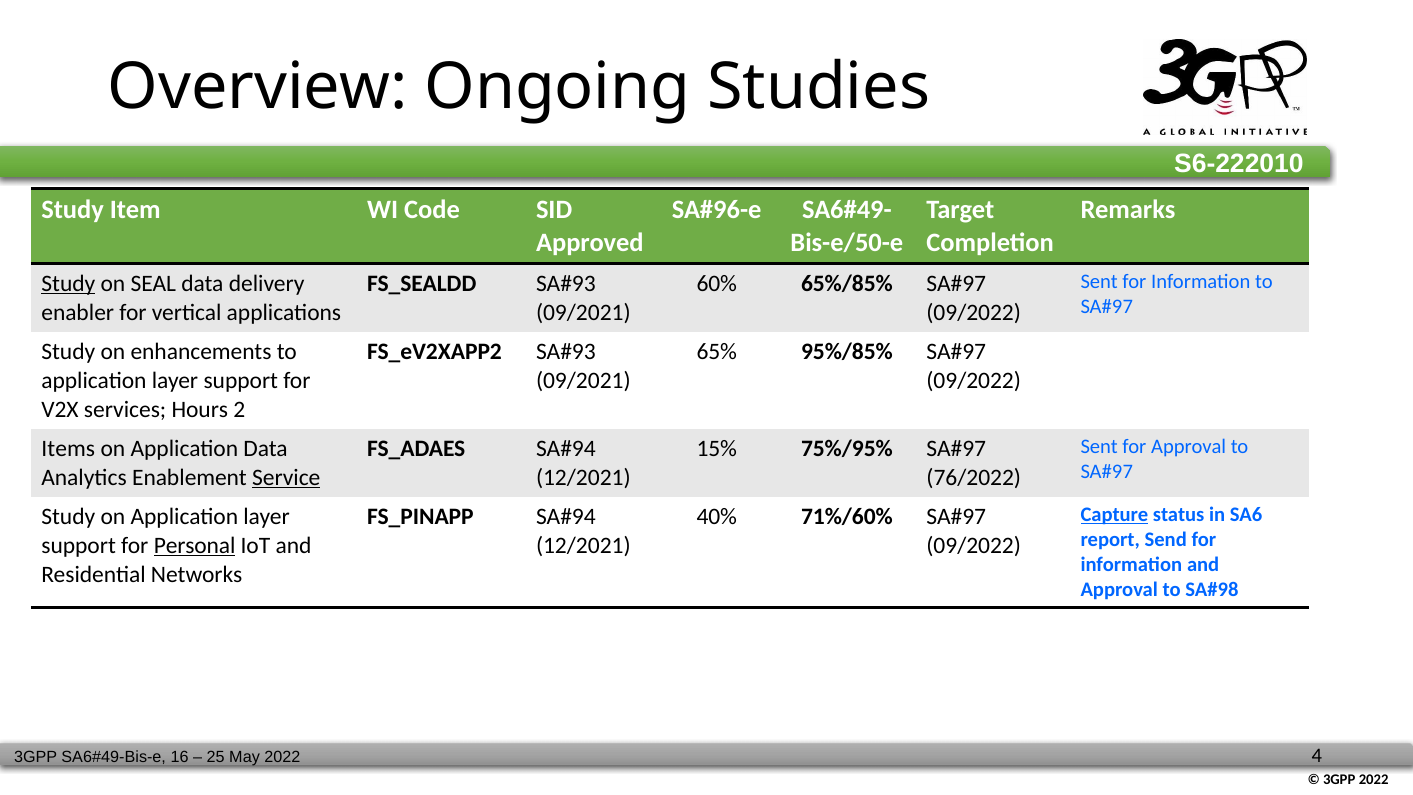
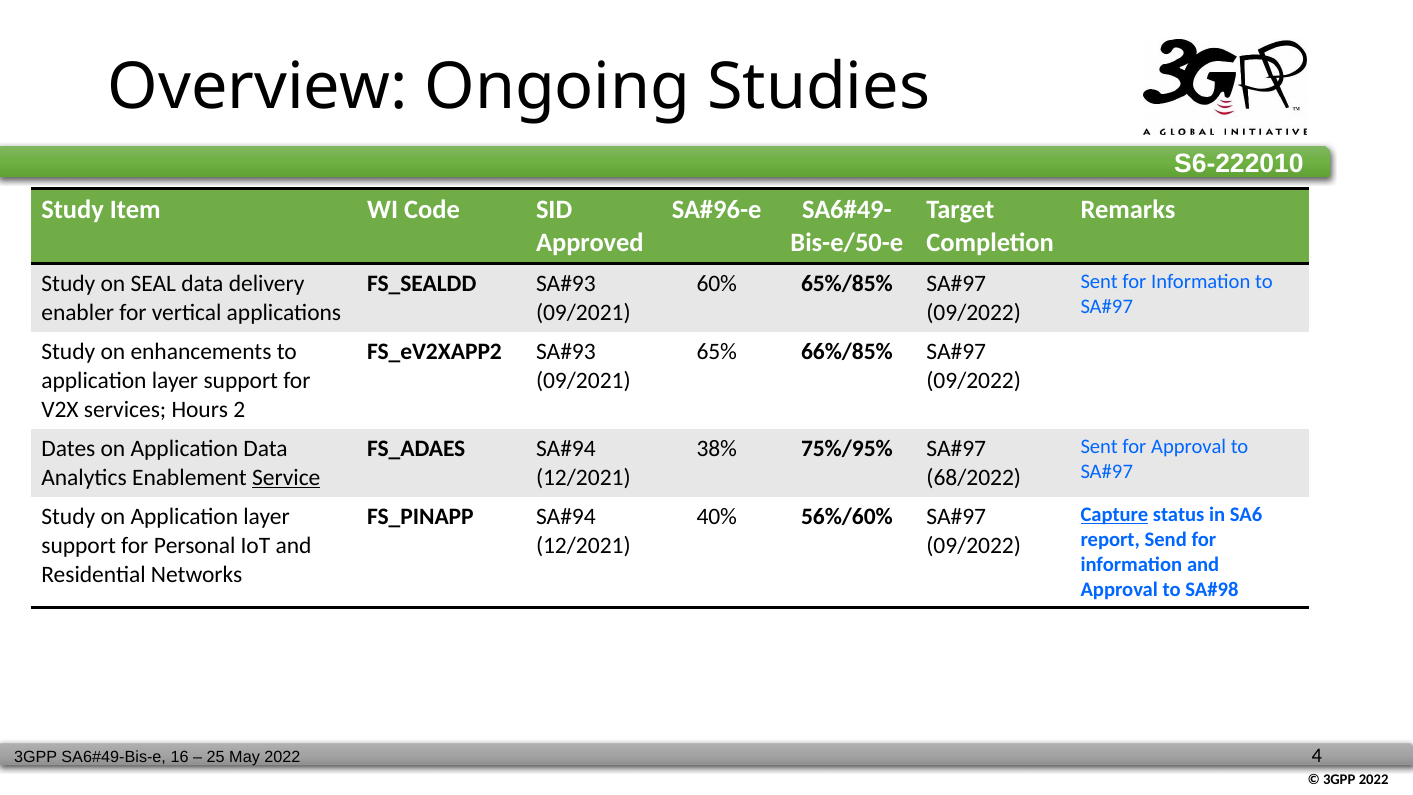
Study underline: present -> none (68, 283)
95%/85%: 95%/85% -> 66%/85% (847, 352)
Items: Items -> Dates (68, 449)
15%: 15% -> 38% (717, 449)
76/2022: 76/2022 -> 68/2022 (974, 477)
71%/60%: 71%/60% -> 56%/60% (847, 517)
Personal underline: present -> none (195, 545)
